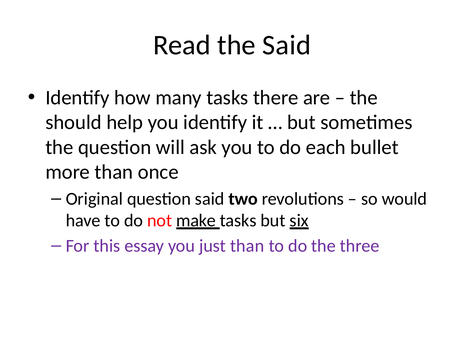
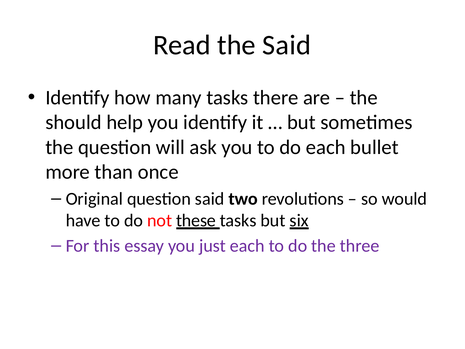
make: make -> these (196, 220)
just than: than -> each (247, 246)
